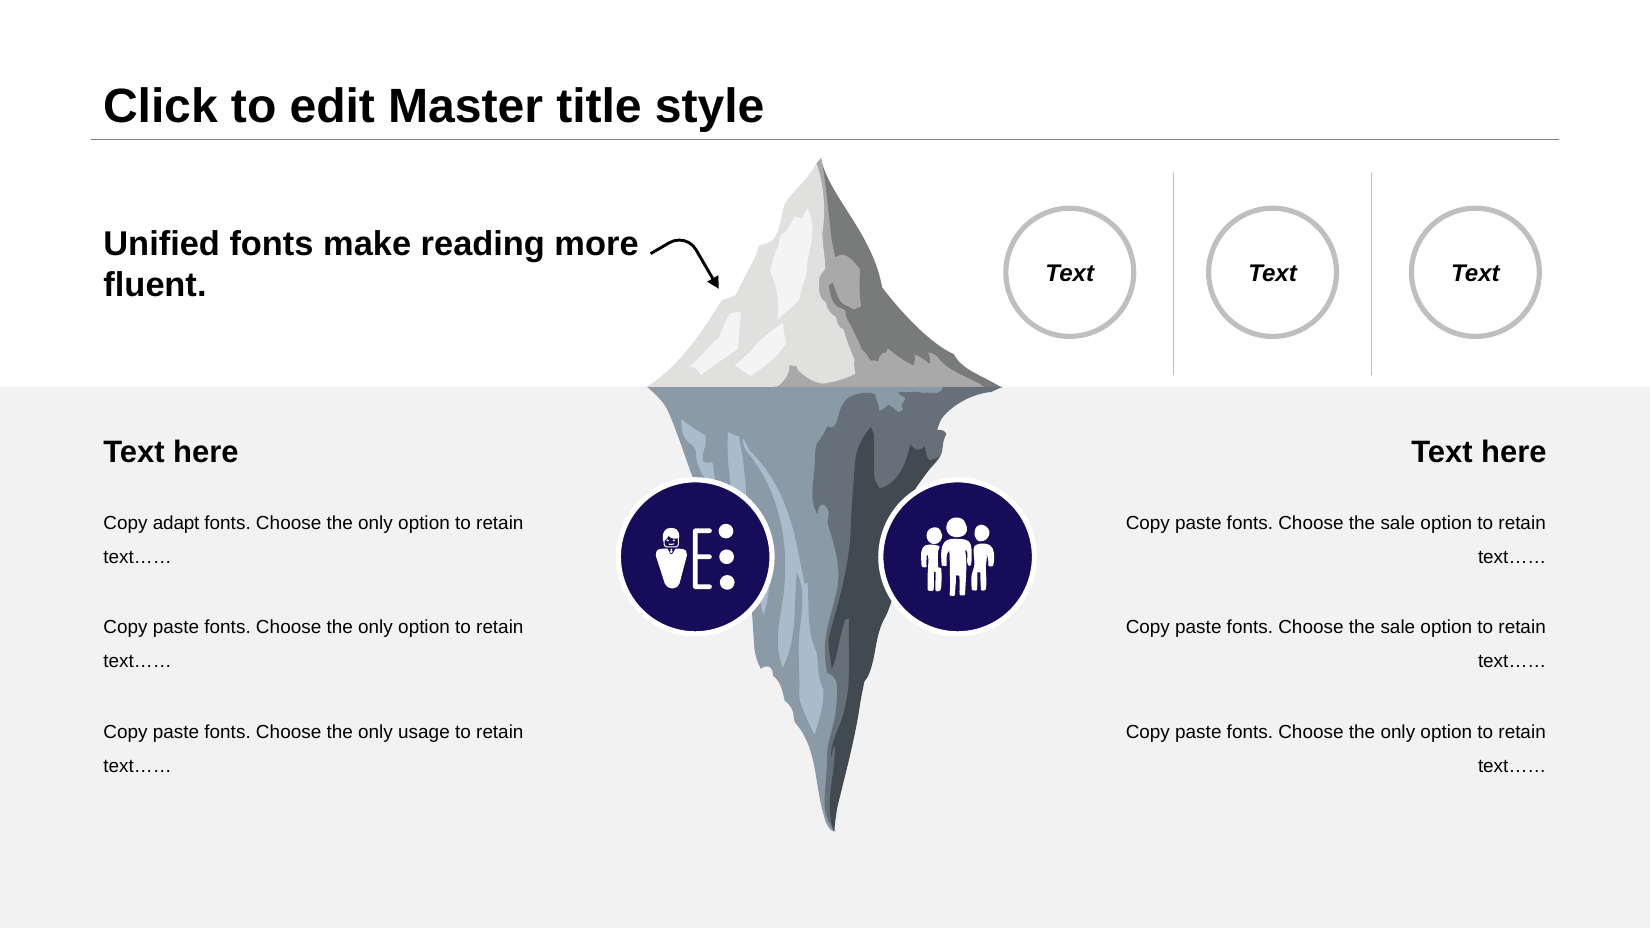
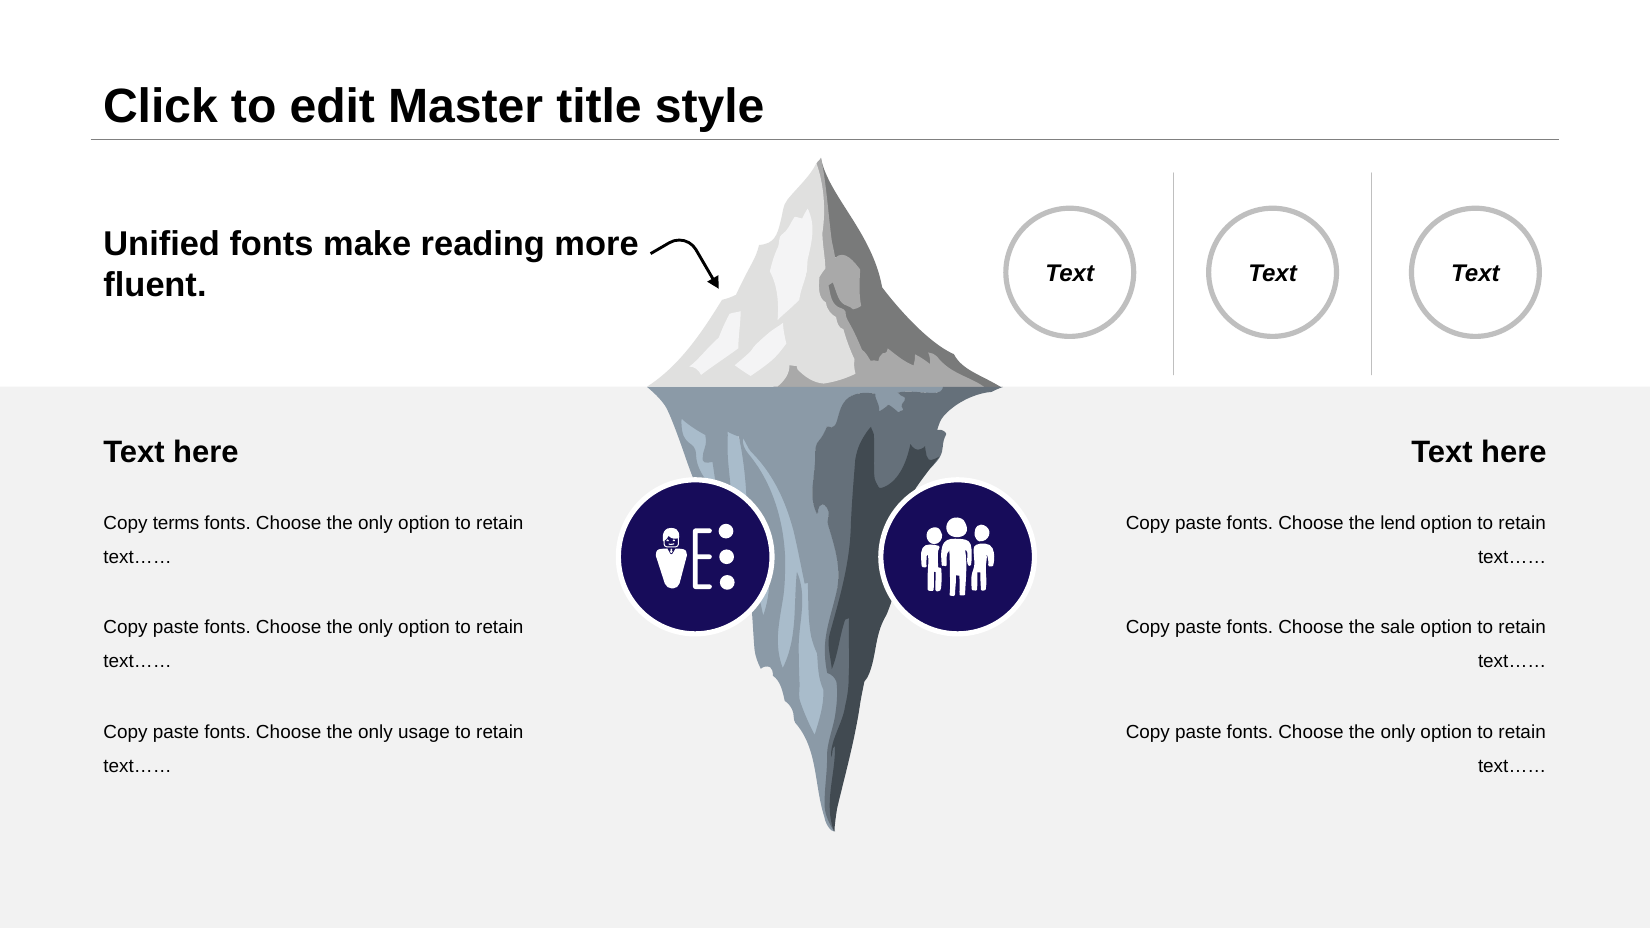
adapt: adapt -> terms (176, 523)
sale: sale -> lend (1398, 523)
